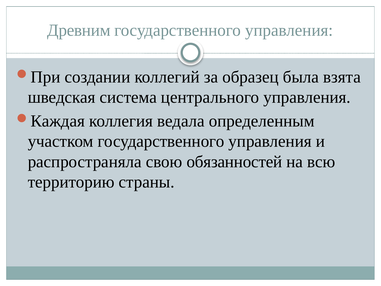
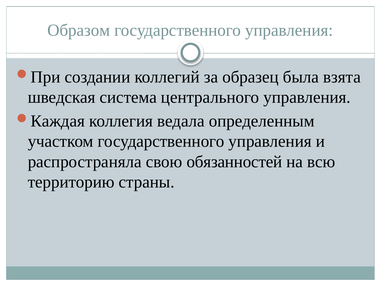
Древним: Древним -> Образом (79, 30)
